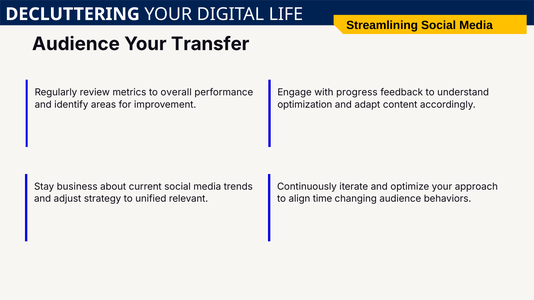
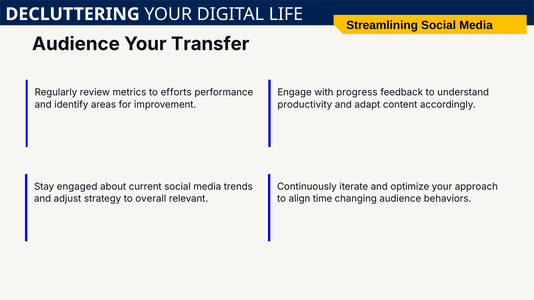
overall: overall -> efforts (176, 93)
optimization: optimization -> productivity (305, 105)
business: business -> engaged (77, 187)
unified: unified -> overall (151, 199)
